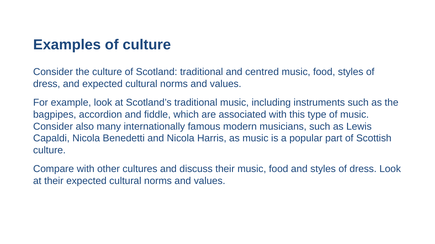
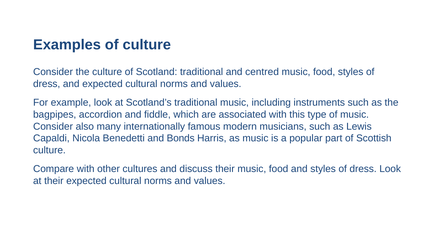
and Nicola: Nicola -> Bonds (181, 139)
